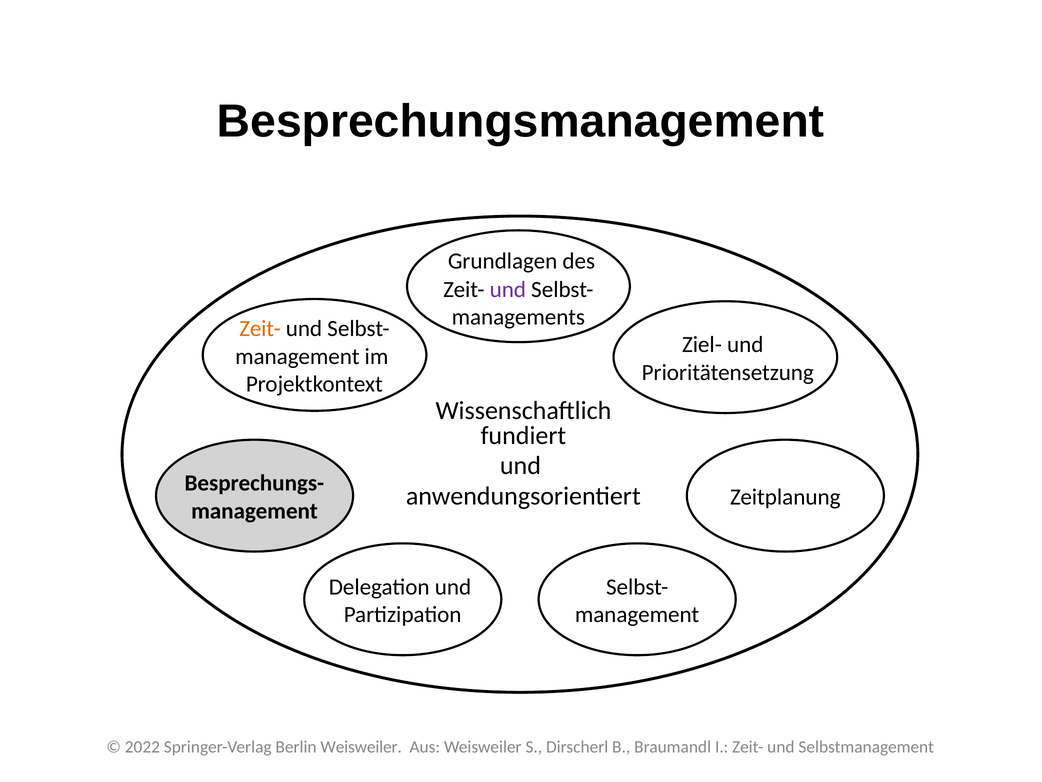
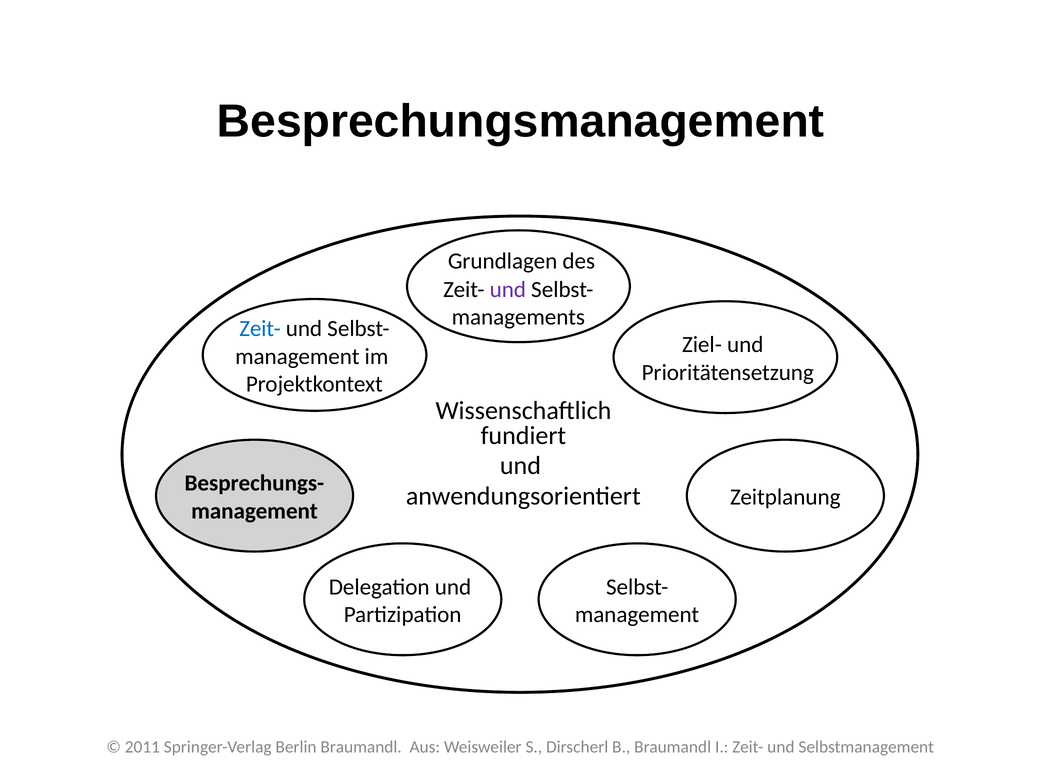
Zeit- colour: orange -> blue (260, 329)
2022: 2022 -> 2011 (142, 746)
Berlin Weisweiler: Weisweiler -> Braumandl (361, 746)
